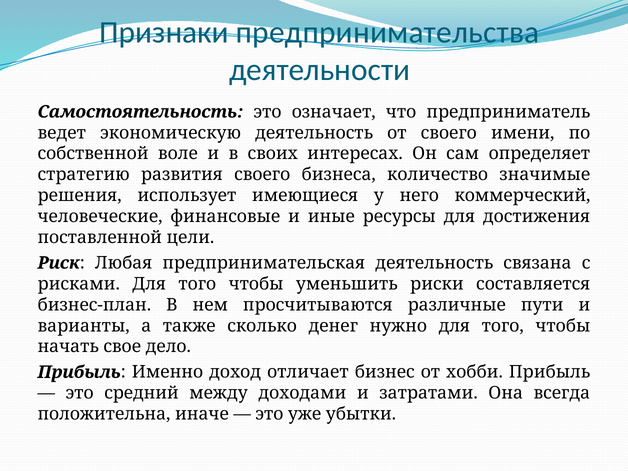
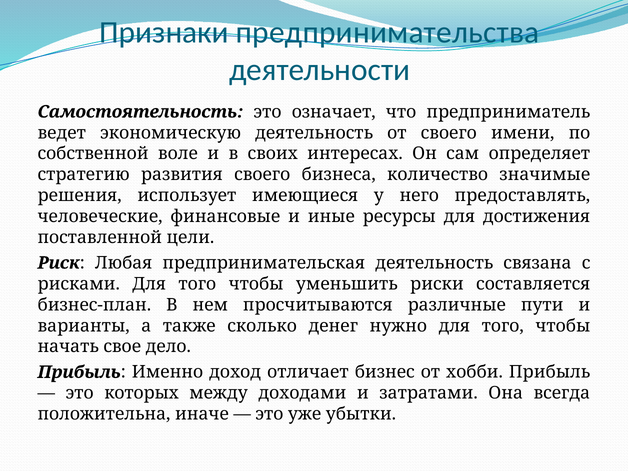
коммерческий: коммерческий -> предоставлять (522, 196)
средний: средний -> которых (142, 393)
